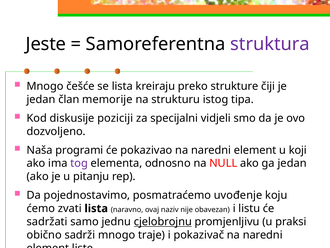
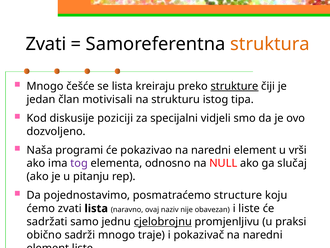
Jeste: Jeste -> Zvati (46, 44)
struktura colour: purple -> orange (270, 44)
strukture underline: none -> present (235, 86)
memorije: memorije -> motivisali (107, 99)
koji: koji -> vrši (298, 150)
ga jedan: jedan -> slučaj (292, 163)
uvođenje: uvođenje -> structure (238, 195)
i listu: listu -> liste (249, 208)
